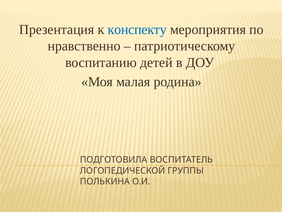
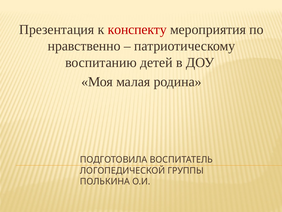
конспекту colour: blue -> red (137, 29)
